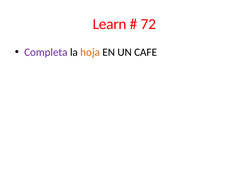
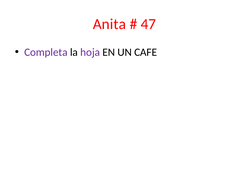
Learn: Learn -> Anita (109, 24)
72: 72 -> 47 (148, 24)
hoja colour: orange -> purple (90, 52)
